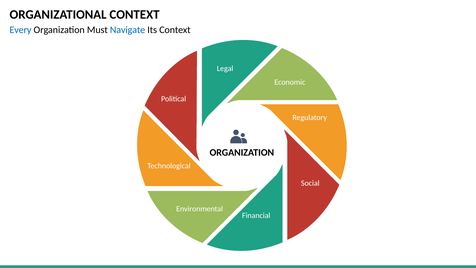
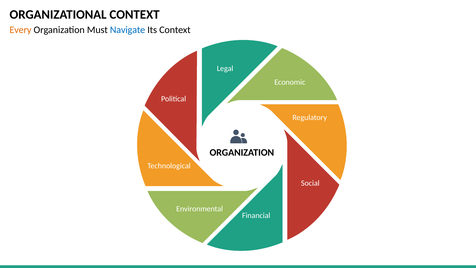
Every colour: blue -> orange (20, 30)
